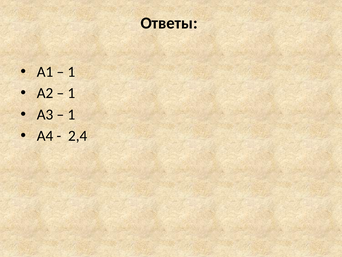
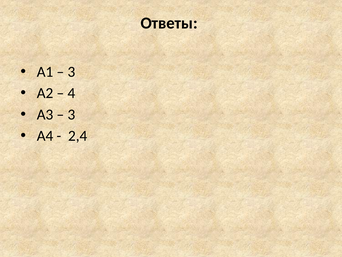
1: 1 -> 3 (72, 72)
1: 1 -> 4 (72, 93)
1: 1 -> 3 (72, 114)
